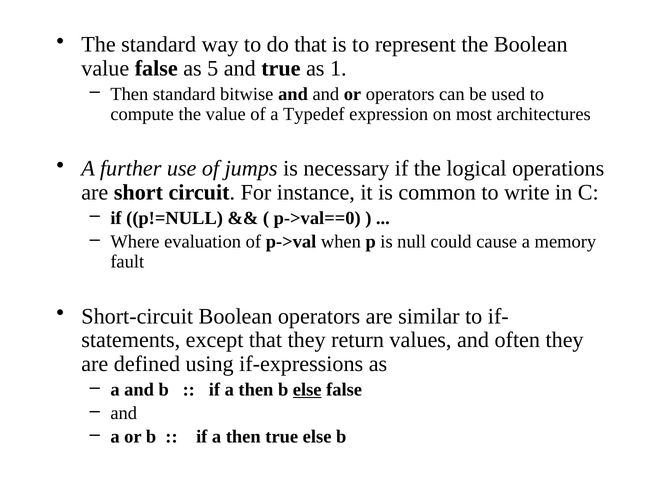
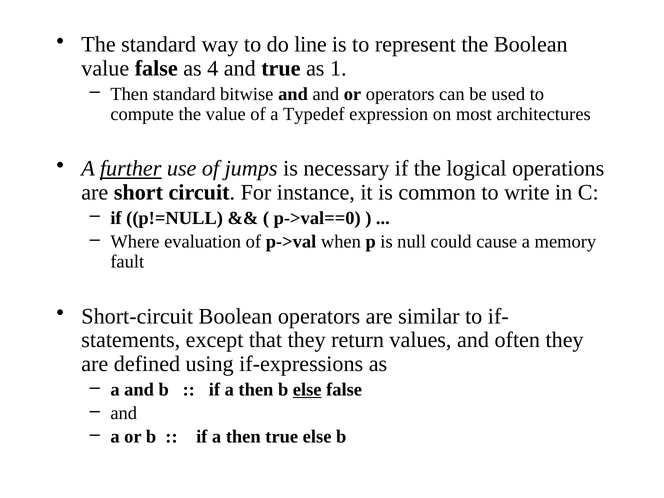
do that: that -> line (310, 45)
5: 5 -> 4 (213, 68)
further underline: none -> present (131, 169)
